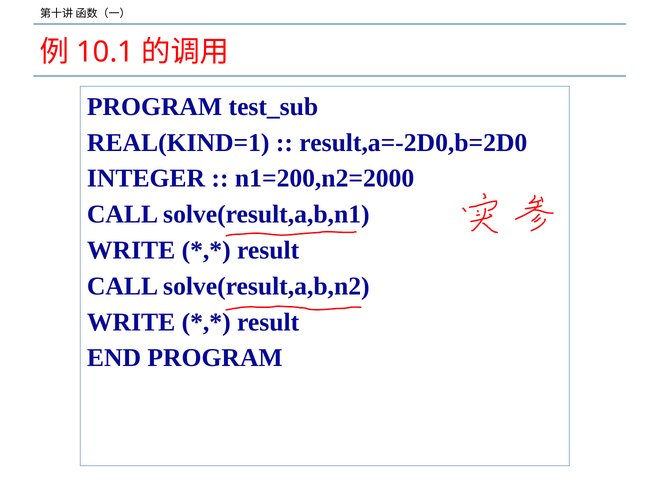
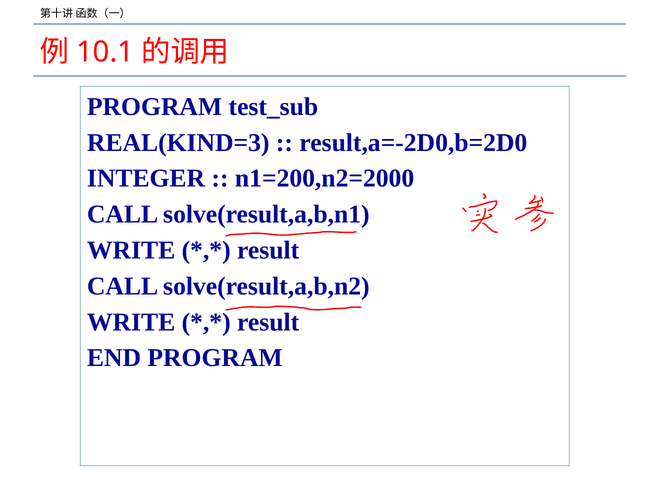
REAL(KIND=1: REAL(KIND=1 -> REAL(KIND=3 (178, 143)
